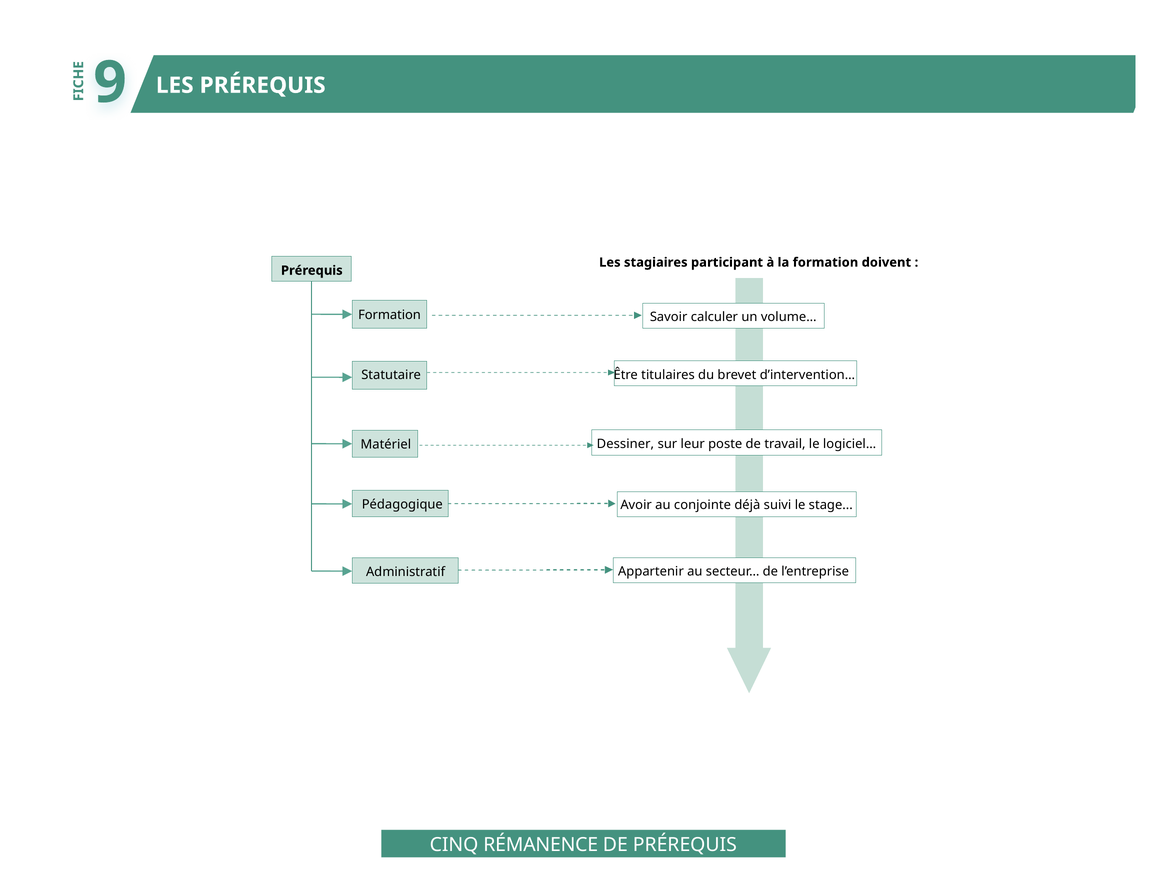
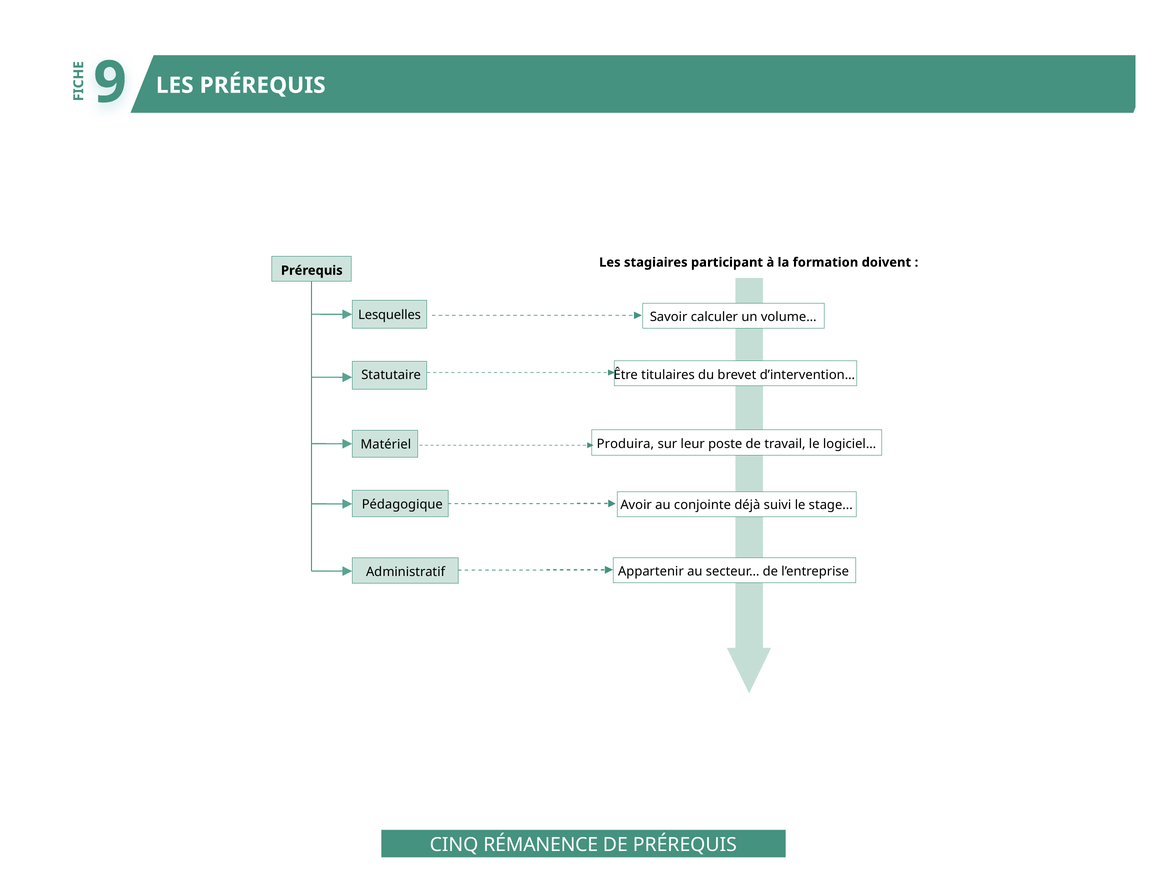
Formation: Formation -> Lesquelles (390, 315)
Dessiner: Dessiner -> Produira (625, 444)
